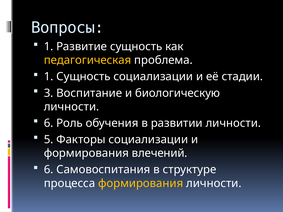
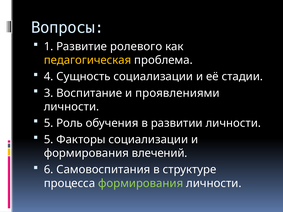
Развитие сущность: сущность -> ролевого (136, 47)
1: 1 -> 4 (49, 77)
биологическую: биологическую -> проявлениями (178, 93)
6: 6 -> 5 (49, 123)
формирования colour: yellow -> light green (141, 184)
